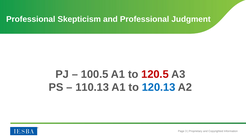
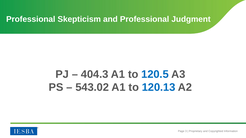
100.5: 100.5 -> 404.3 (95, 74)
120.5 colour: red -> blue (155, 74)
110.13: 110.13 -> 543.02 (92, 88)
